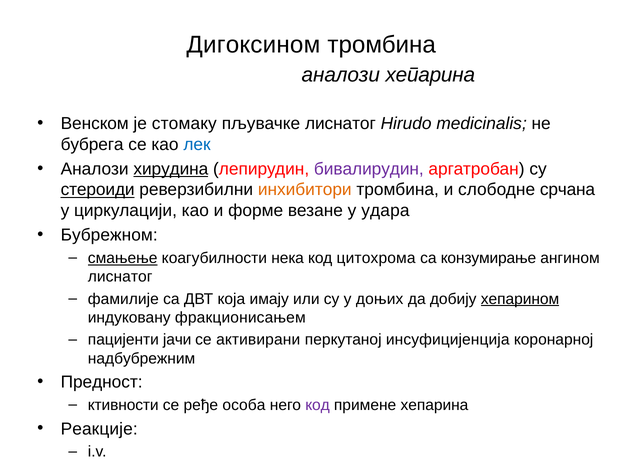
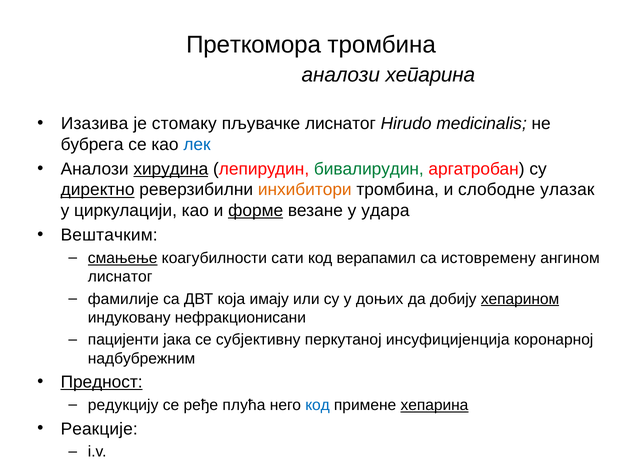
Дигоксином: Дигоксином -> Преткомора (254, 45)
Венском: Венском -> Изазива (95, 124)
бивалирудин colour: purple -> green (369, 169)
стероиди: стероиди -> директно (98, 190)
срчана: срчана -> улазак (567, 190)
форме underline: none -> present (256, 210)
Бубрежном: Бубрежном -> Вештачким (109, 235)
нека: нека -> сати (288, 258)
цитохрома: цитохрома -> верапамил (376, 258)
конзумирање: конзумирање -> истовремену (488, 258)
фракционисањем: фракционисањем -> нефракционисани (240, 317)
јачи: јачи -> јака (177, 339)
активирани: активирани -> субјективну (258, 339)
Предност underline: none -> present (102, 382)
ктивности: ктивности -> редукцију (123, 405)
особа: особа -> плућа (244, 405)
код colour: purple -> blue (318, 405)
хепарина underline: none -> present (434, 405)
